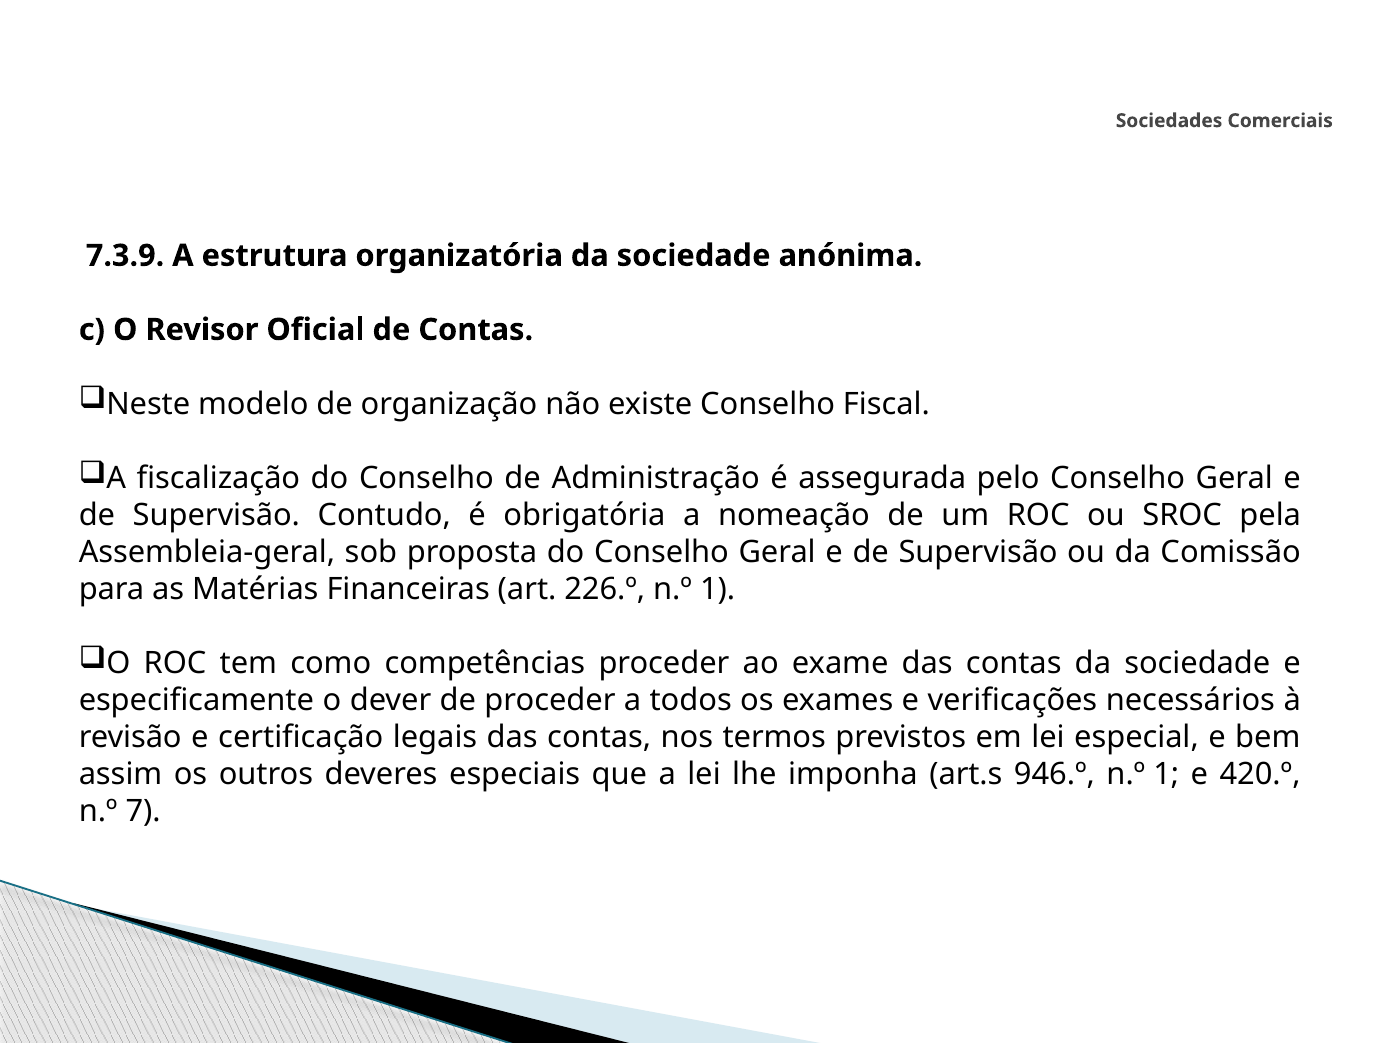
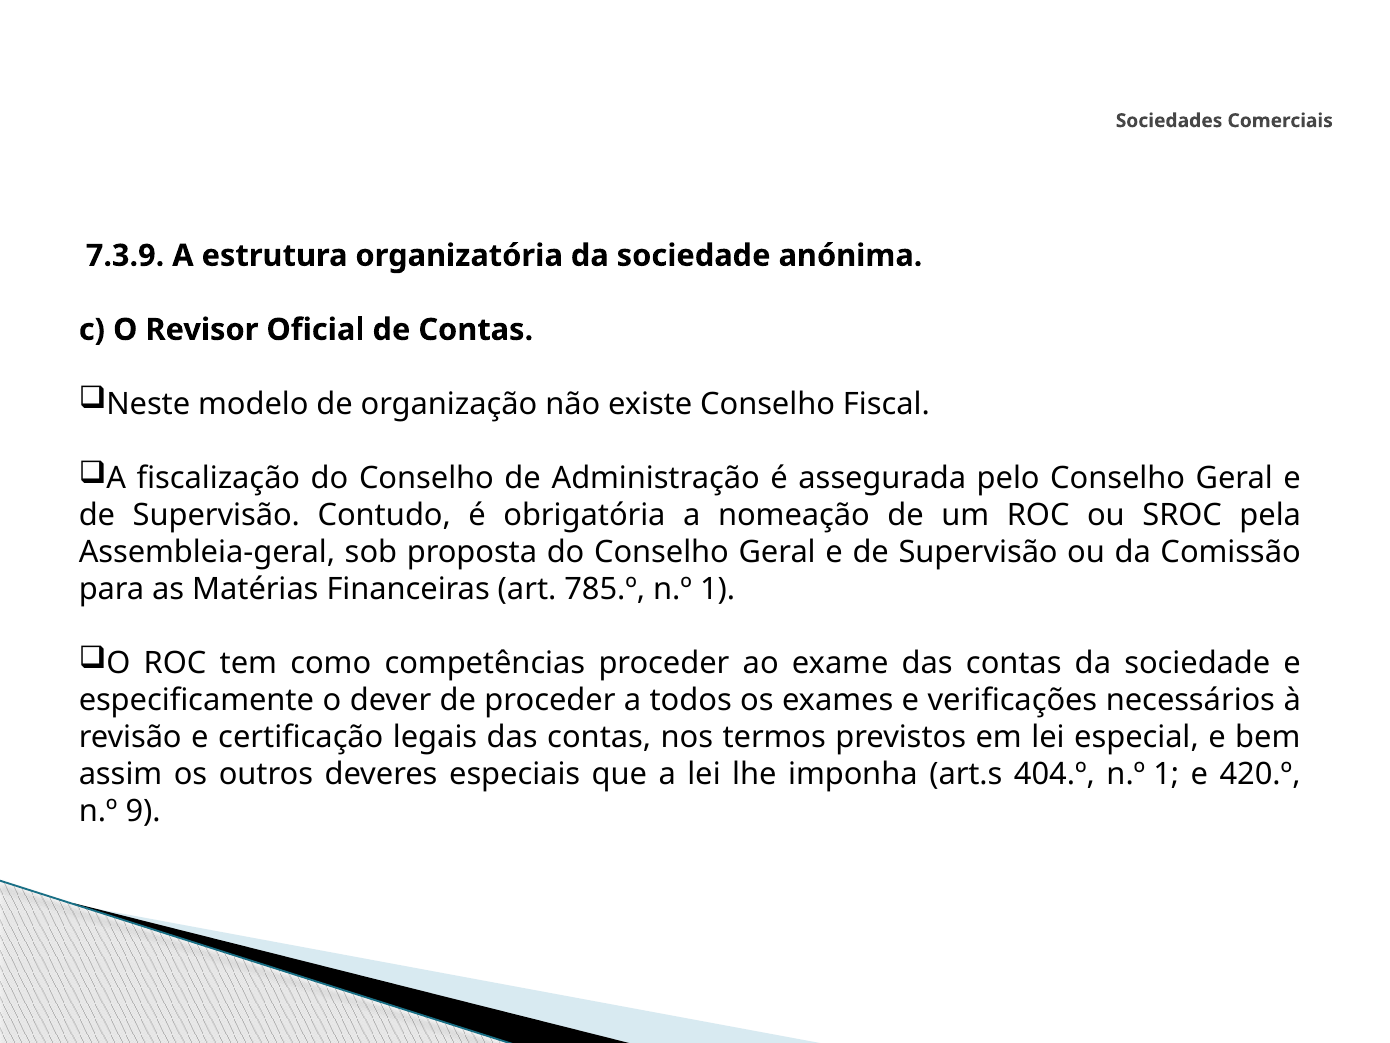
226.º: 226.º -> 785.º (605, 589)
946.º: 946.º -> 404.º (1054, 774)
7: 7 -> 9 (143, 811)
